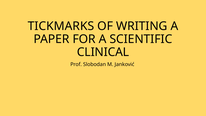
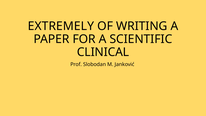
TICKMARKS: TICKMARKS -> EXTREMELY (61, 26)
